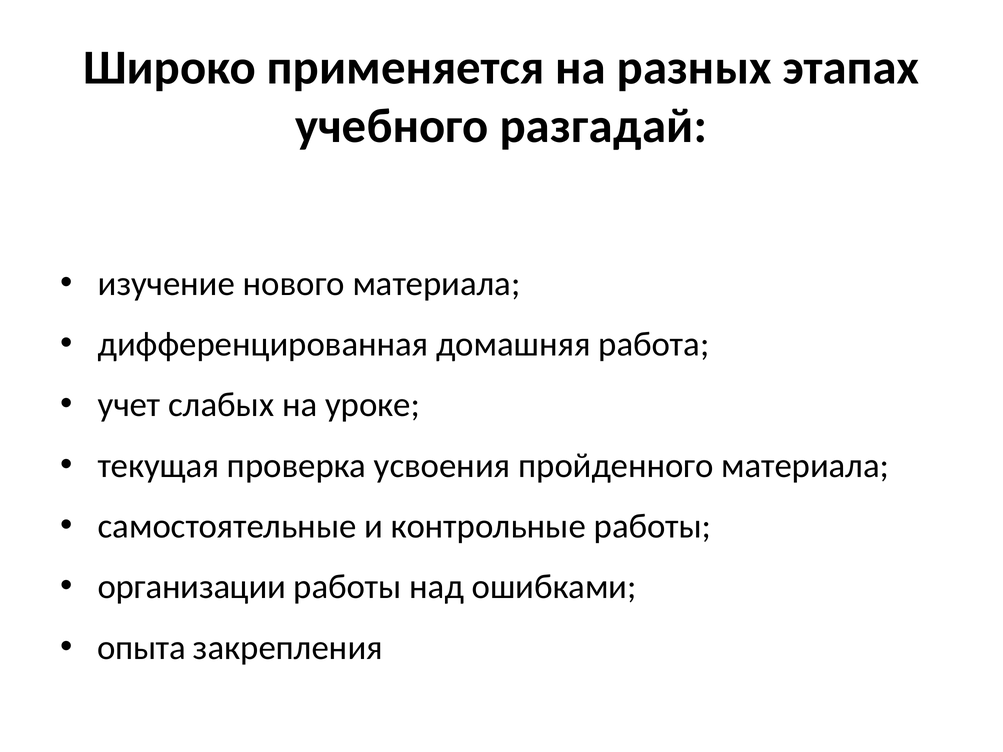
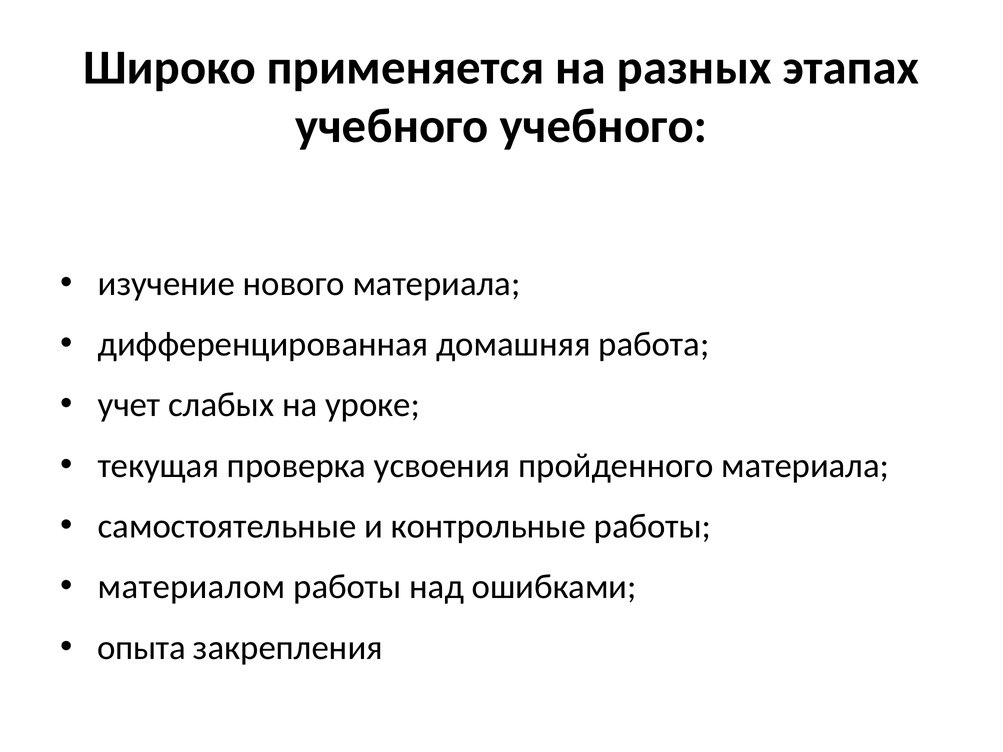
учебного разгадай: разгадай -> учебного (603, 126)
организации: организации -> материалом (192, 587)
